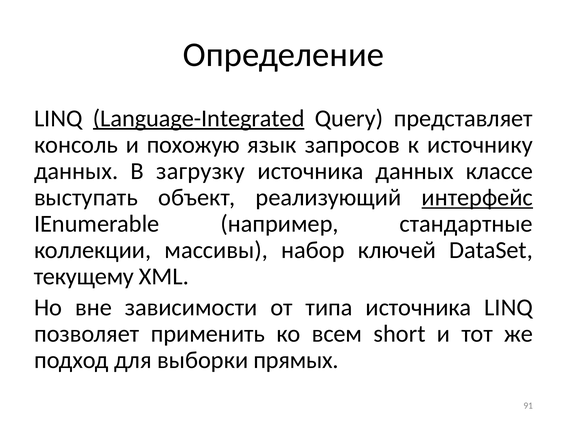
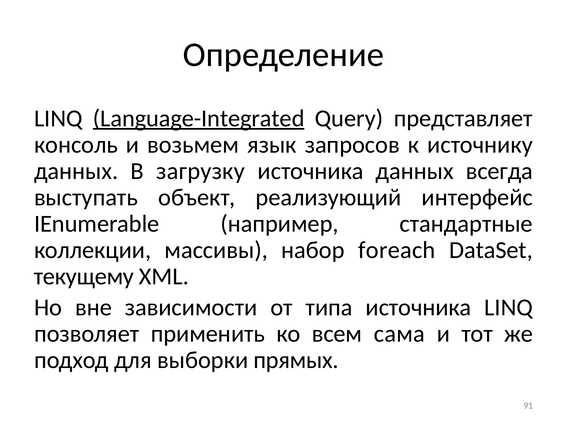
похожую: похожую -> возьмем (193, 145)
классе: классе -> всегда (499, 171)
интерфейс underline: present -> none (477, 198)
ключей: ключей -> foreach (397, 250)
short: short -> сама (399, 334)
